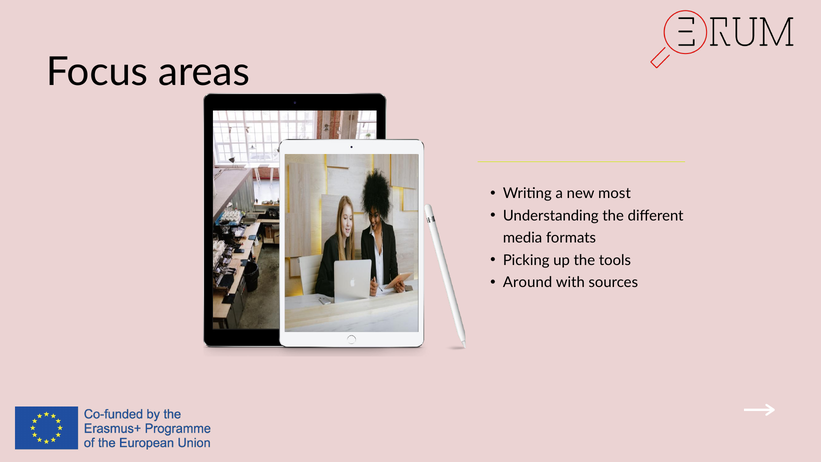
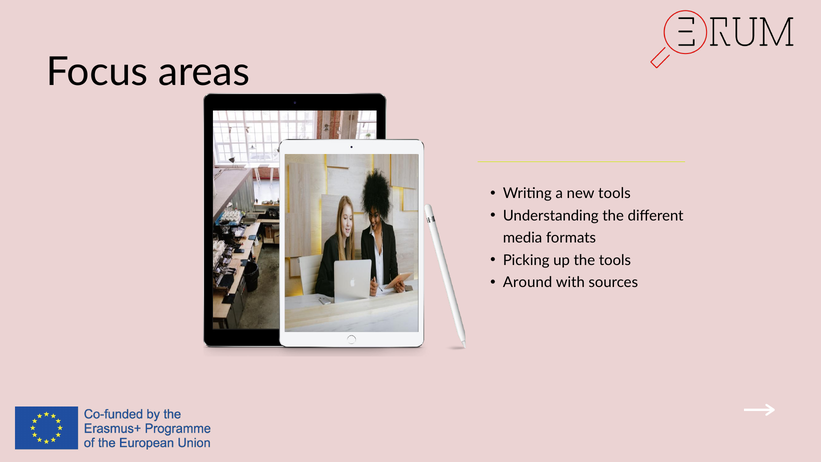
new most: most -> tools (614, 193)
